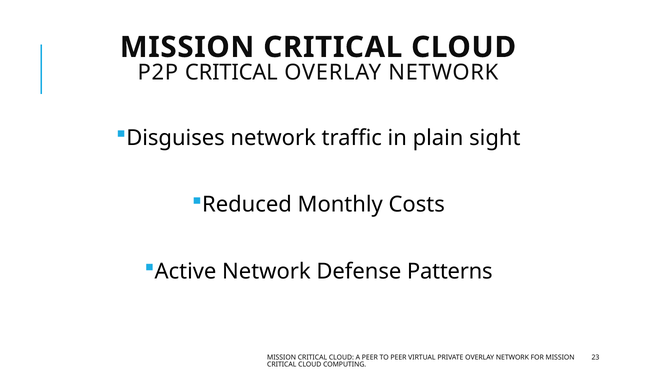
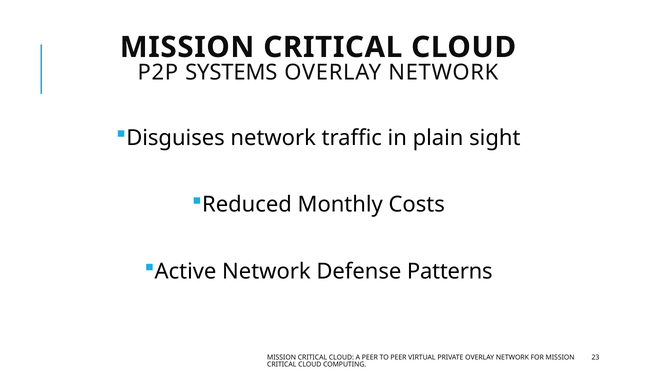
P2P CRITICAL: CRITICAL -> SYSTEMS (231, 72)
